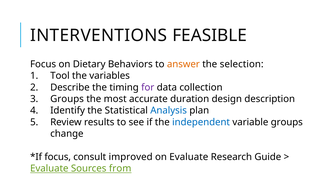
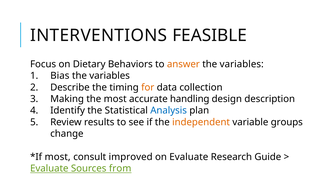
selection: selection -> variables (242, 64)
Tool: Tool -> Bias (60, 76)
for colour: purple -> orange (148, 87)
Groups: Groups -> Making (67, 99)
duration: duration -> handling (190, 99)
independent colour: blue -> orange (201, 122)
focus: focus -> most (58, 157)
